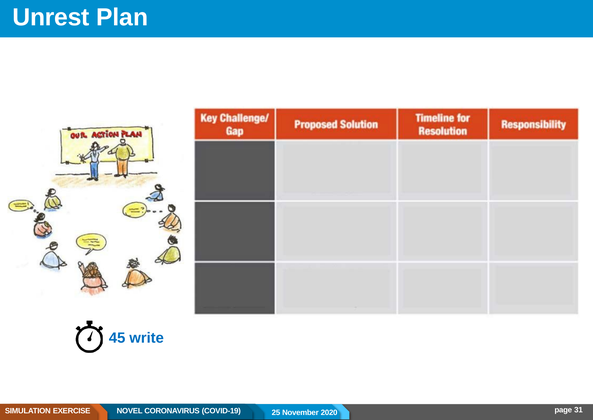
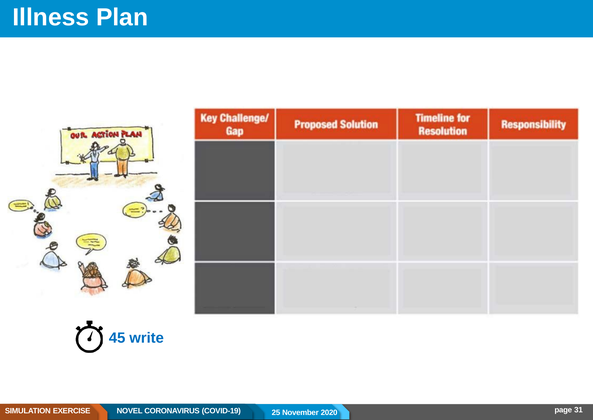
Unrest: Unrest -> Illness (51, 17)
